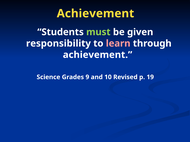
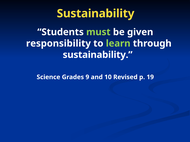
Achievement: Achievement -> Sustainability (96, 14)
learn colour: pink -> light green (118, 44)
achievement: achievement -> sustainability (98, 55)
